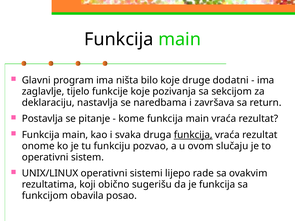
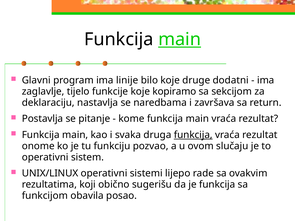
main underline: none -> present (180, 39)
ništa: ništa -> linije (127, 80)
pozivanja: pozivanja -> kopiramo (174, 92)
